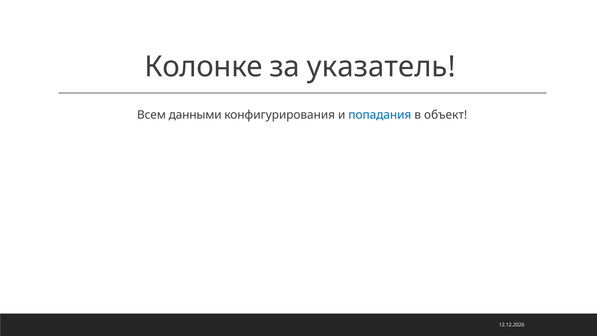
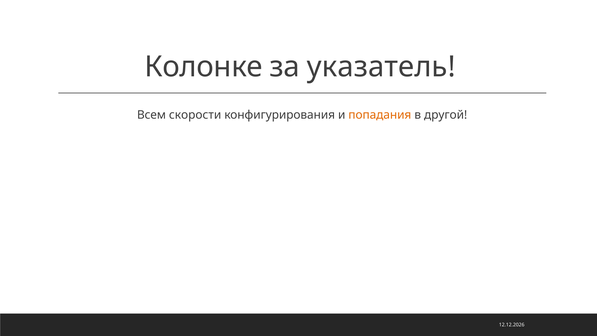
данными: данными -> скорости (195, 115)
попадания colour: blue -> orange (380, 115)
объект: объект -> другой (446, 115)
